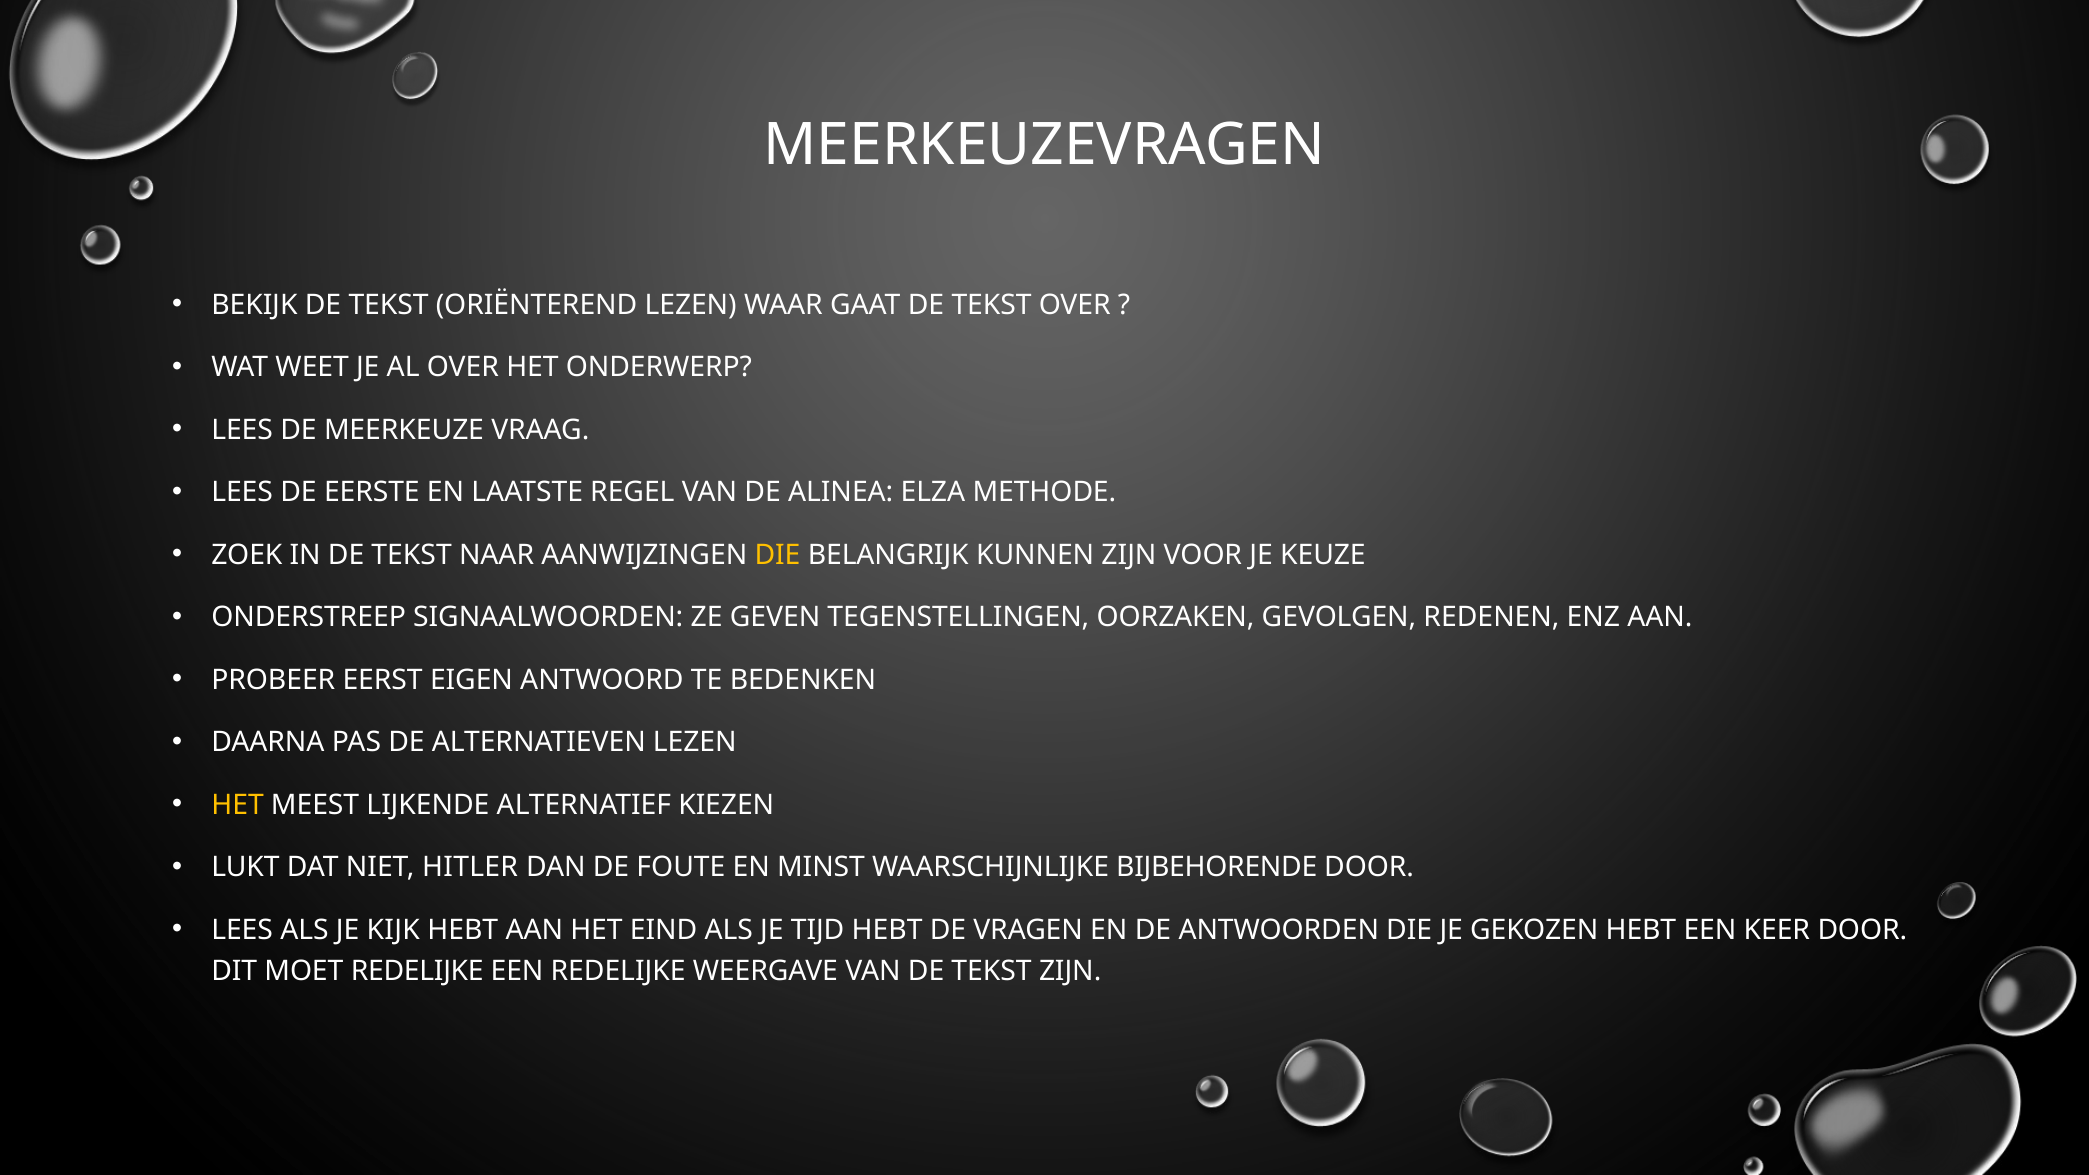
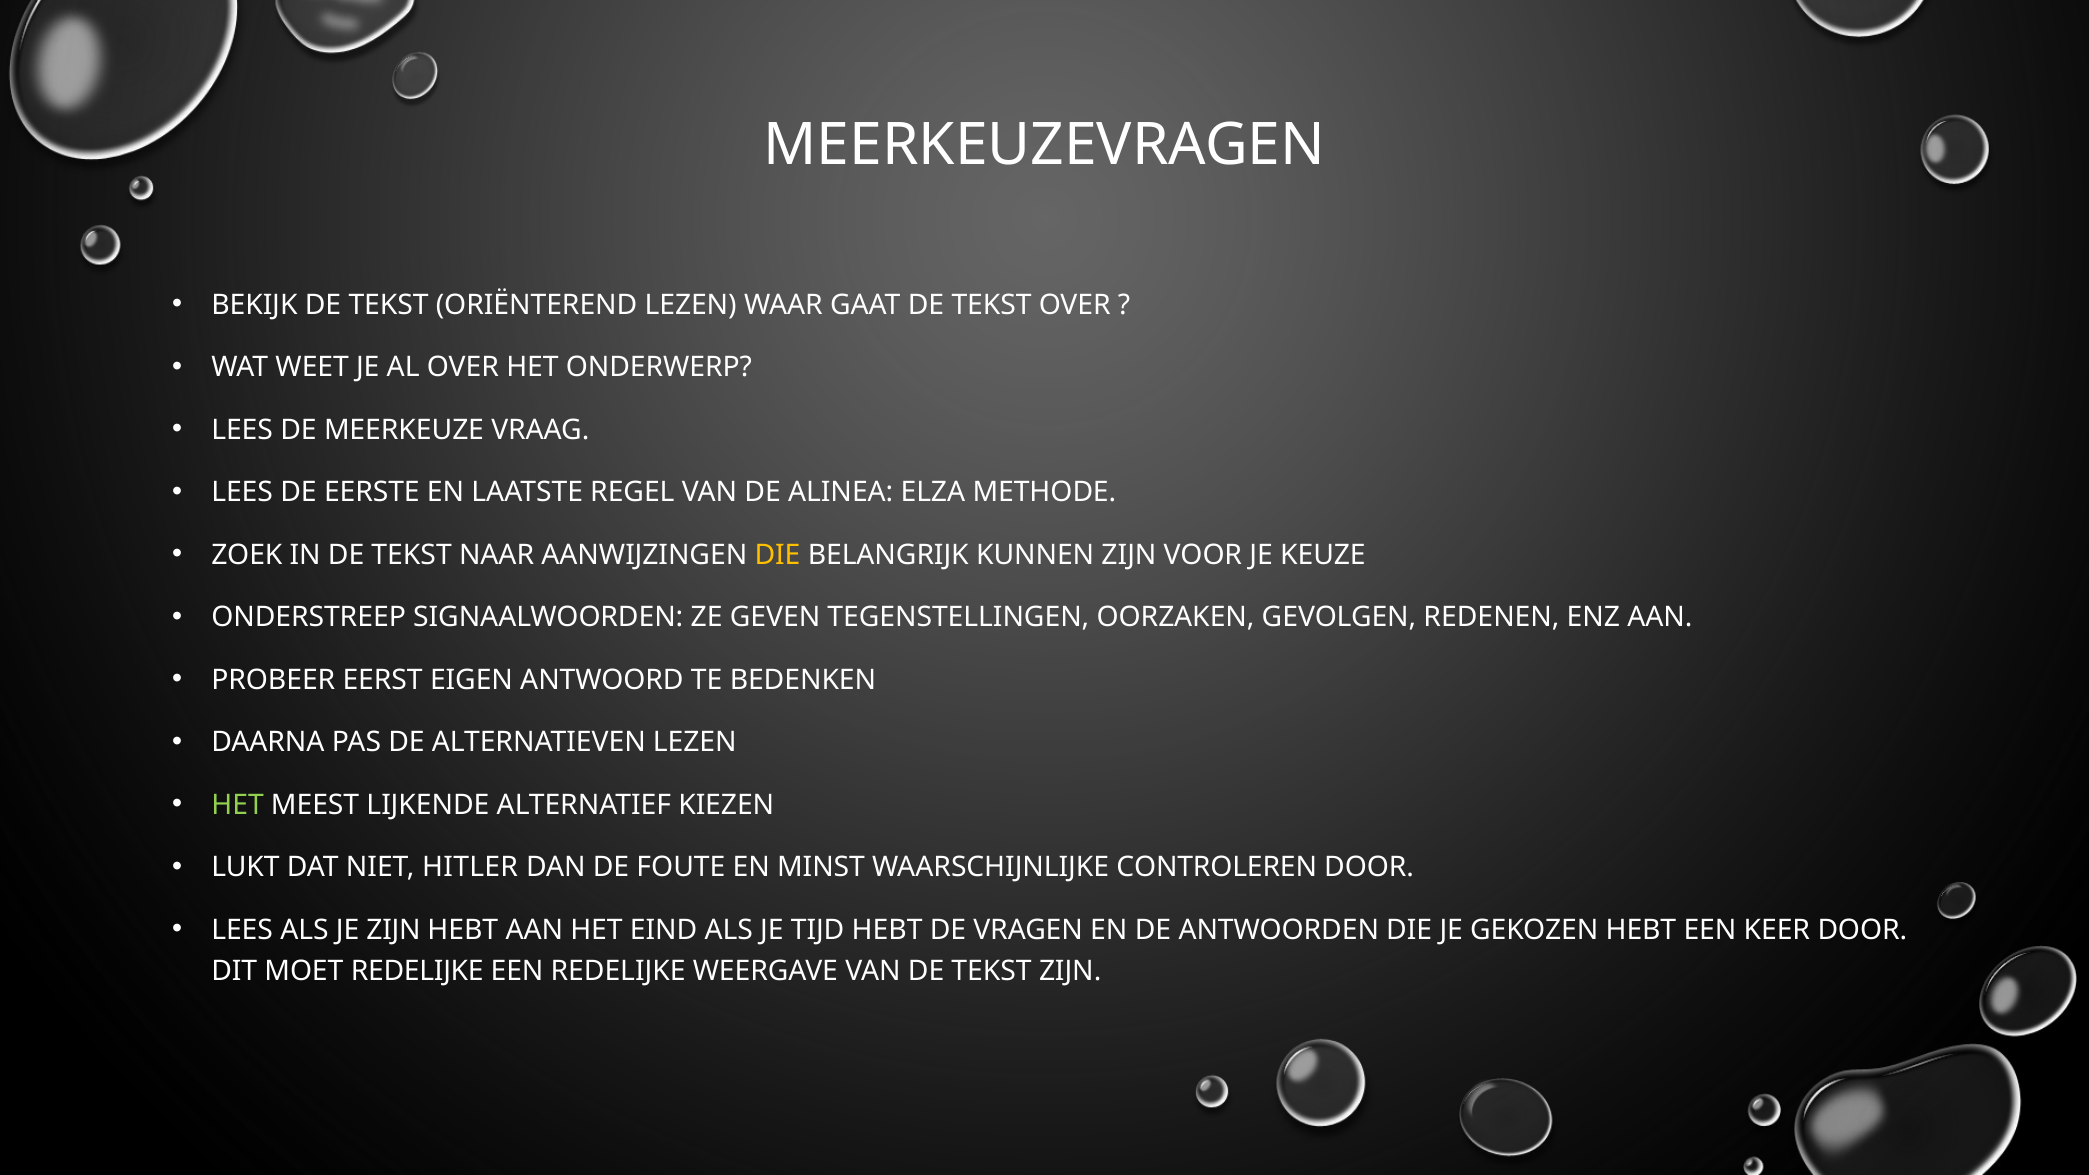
HET colour: yellow -> light green (238, 805)
BIJBEHORENDE: BIJBEHORENDE -> CONTROLEREN (1217, 868)
JE KIJK: KIJK -> ZIJN (394, 930)
